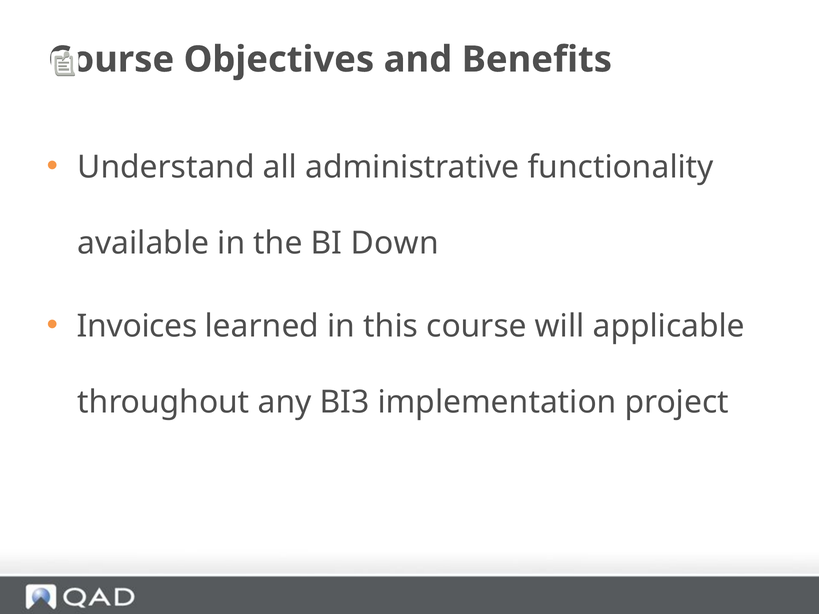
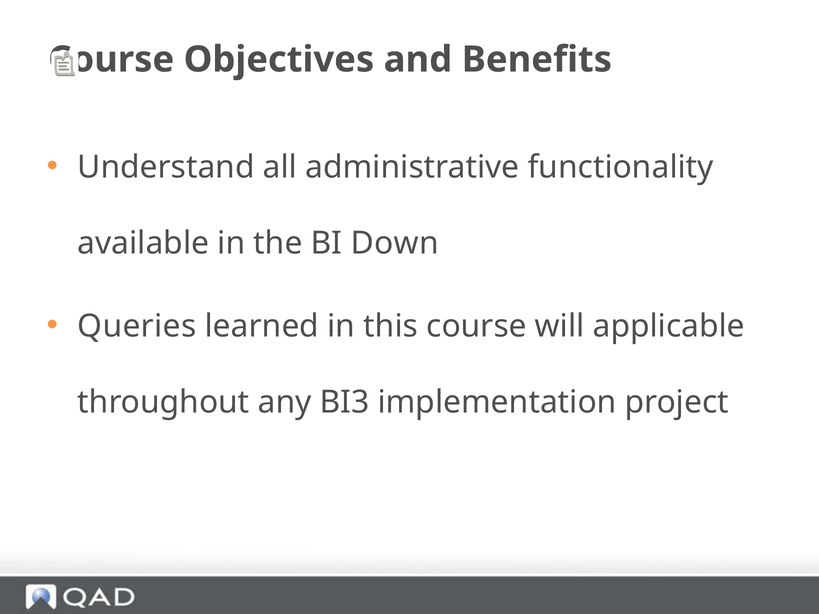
Invoices: Invoices -> Queries (137, 326)
